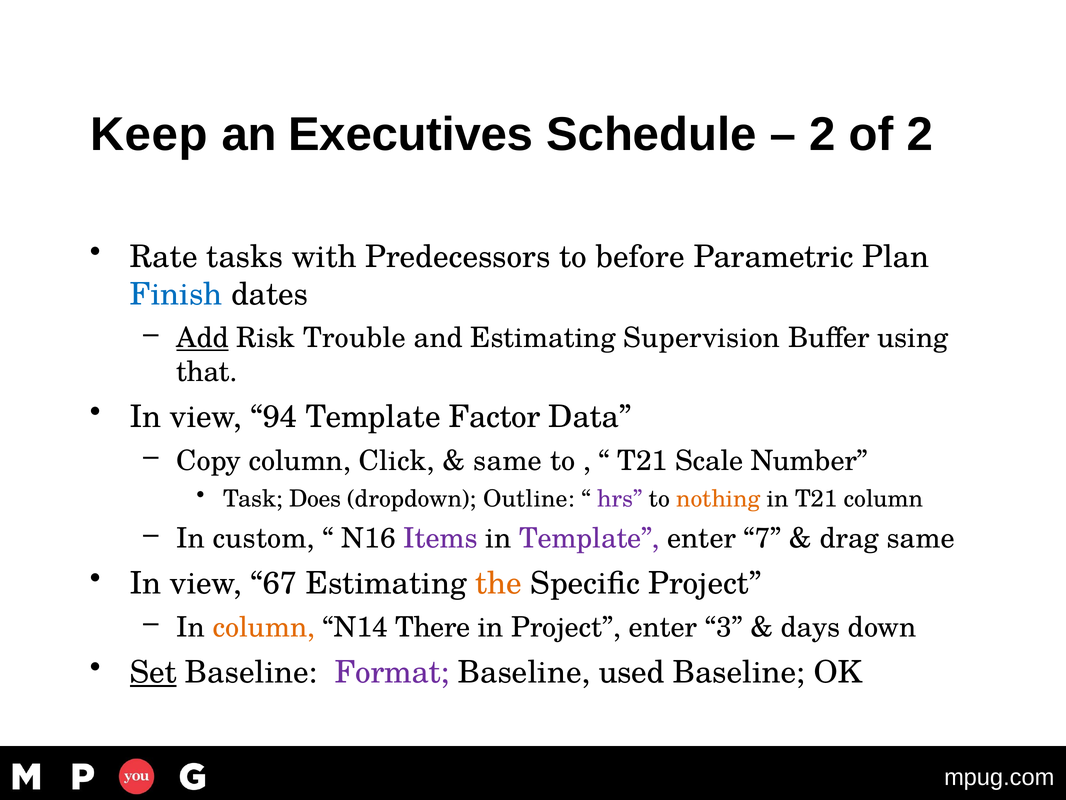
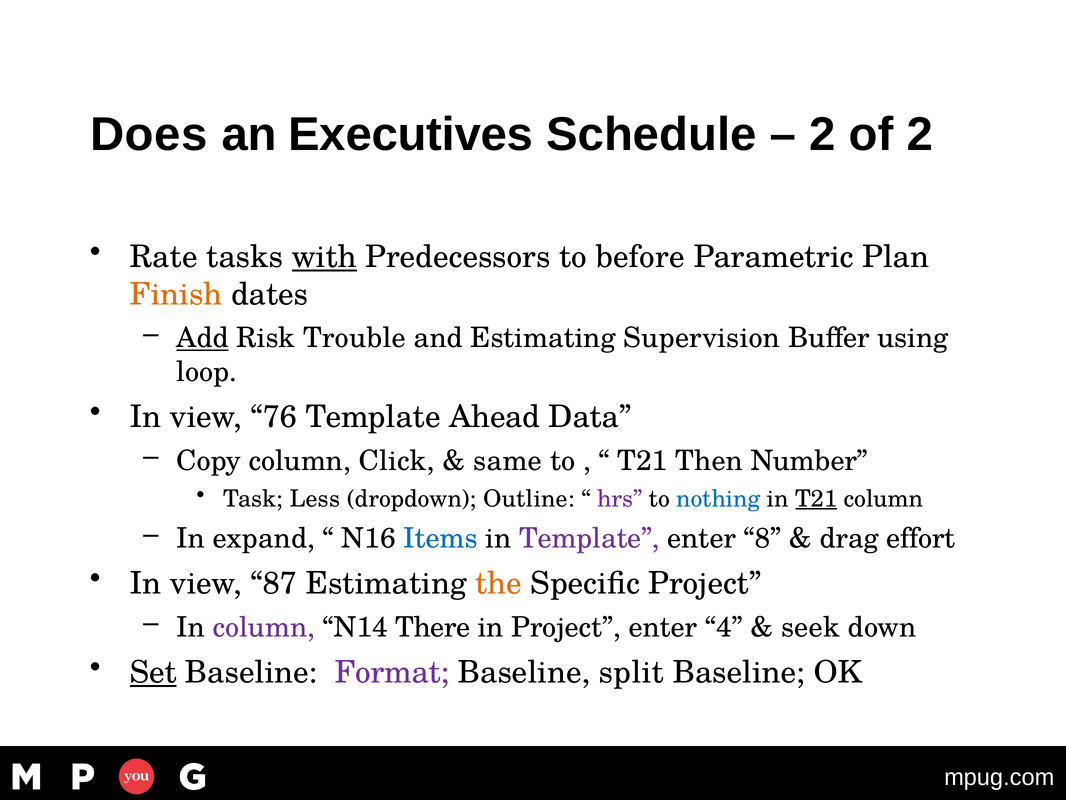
Keep: Keep -> Does (149, 135)
with underline: none -> present (324, 257)
Finish colour: blue -> orange (176, 294)
that: that -> loop (207, 372)
94: 94 -> 76 (274, 417)
Factor: Factor -> Ahead (495, 417)
Scale: Scale -> Then (709, 461)
Does: Does -> Less (315, 498)
nothing colour: orange -> blue (718, 498)
T21 underline: none -> present (816, 498)
custom: custom -> expand (264, 538)
Items colour: purple -> blue (440, 538)
7: 7 -> 8 (763, 538)
drag same: same -> effort (921, 538)
67: 67 -> 87 (274, 583)
column colour: orange -> purple (264, 627)
3: 3 -> 4 (724, 627)
days: days -> seek (810, 627)
used: used -> split (631, 672)
